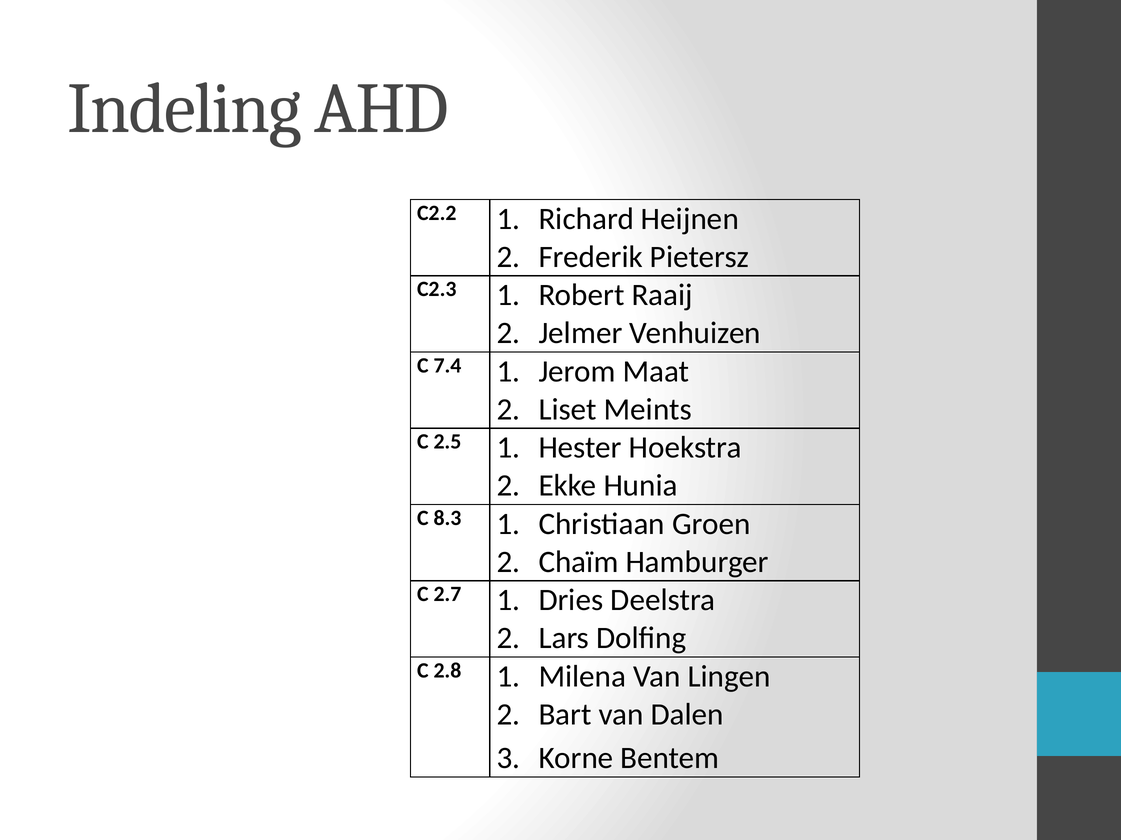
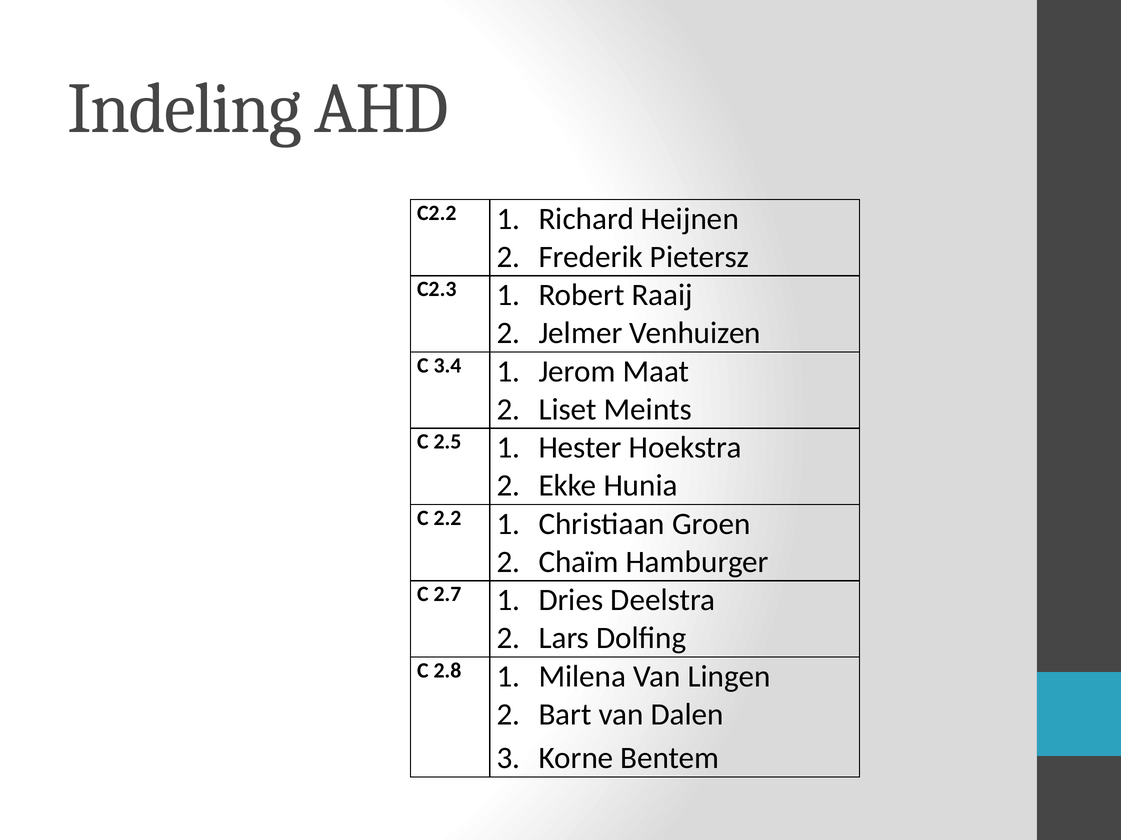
7.4: 7.4 -> 3.4 (447, 366)
8.3: 8.3 -> 2.2 (447, 518)
